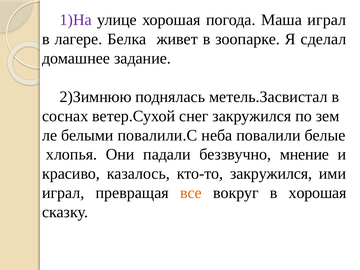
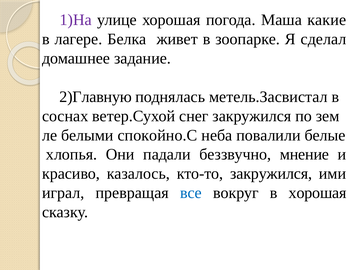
Маша играл: играл -> какие (327, 20)
2)Зимнюю: 2)Зимнюю -> 2)Главную (96, 97)
повалили.С: повалили.С -> спокойно.С (157, 135)
все colour: orange -> blue (191, 193)
